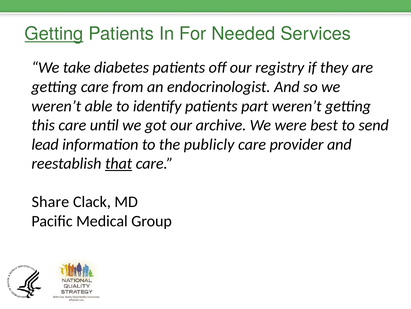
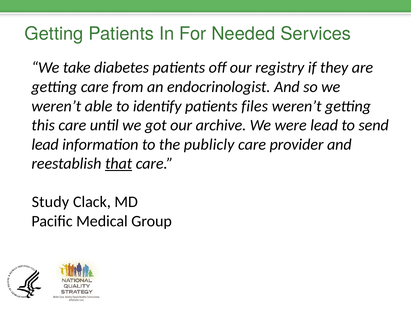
Getting underline: present -> none (54, 34)
part: part -> files (255, 106)
were best: best -> lead (324, 125)
Share: Share -> Study (50, 202)
